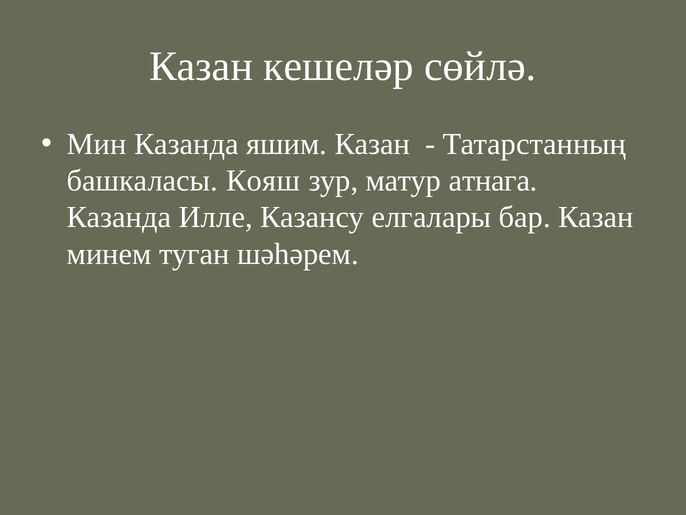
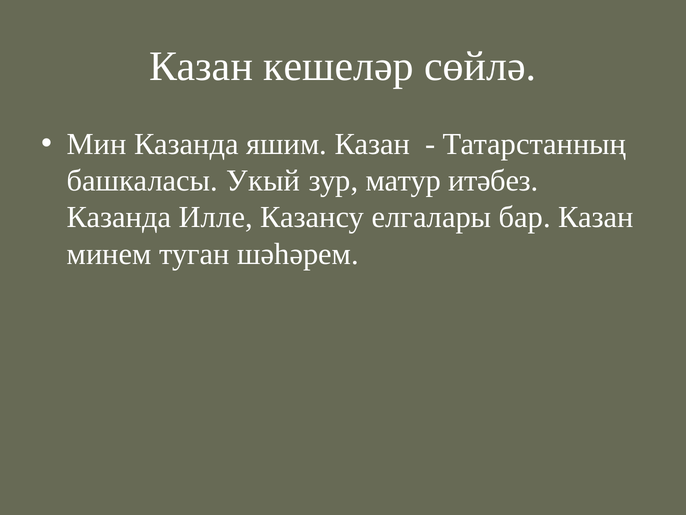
Кояш: Кояш -> Укый (263, 181)
атнага: атнага -> итәбез (493, 181)
